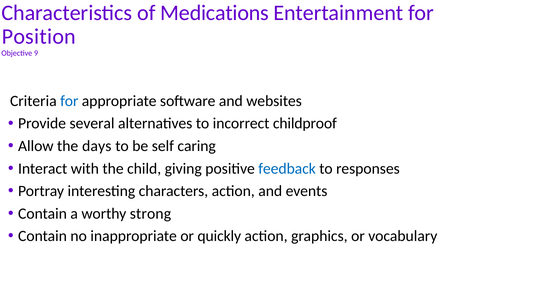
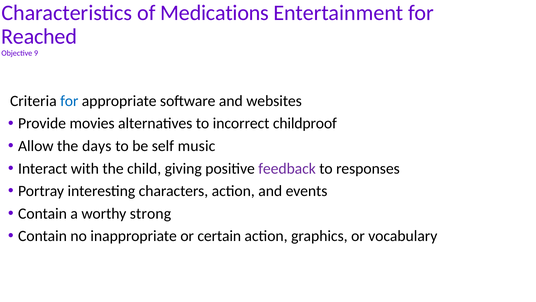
Position: Position -> Reached (39, 37)
several: several -> movies (92, 123)
caring: caring -> music (197, 146)
feedback colour: blue -> purple (287, 168)
quickly: quickly -> certain (219, 236)
